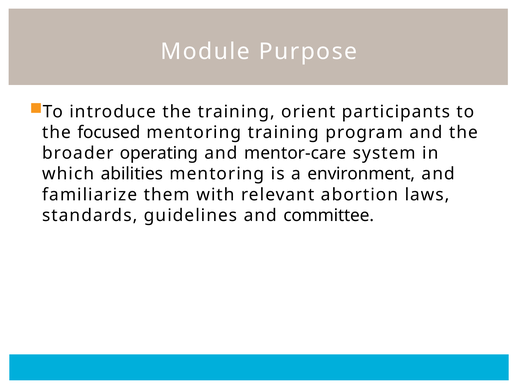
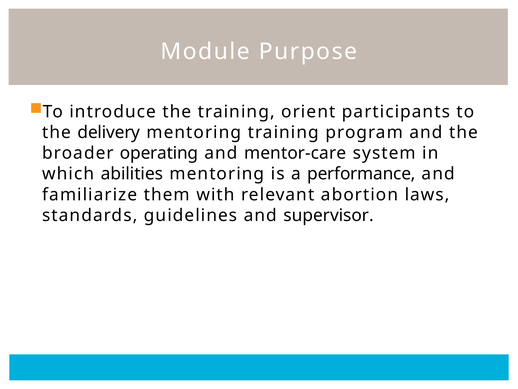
focused: focused -> delivery (109, 132)
environment: environment -> performance (361, 174)
committee: committee -> supervisor (329, 215)
